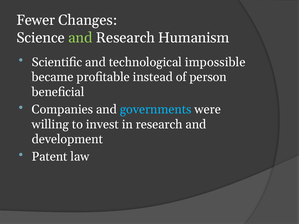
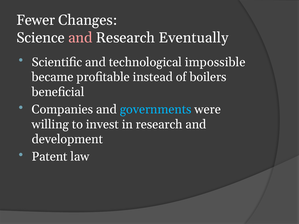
and colour: light green -> pink (80, 38)
Humanism: Humanism -> Eventually (194, 38)
person: person -> boilers (208, 77)
